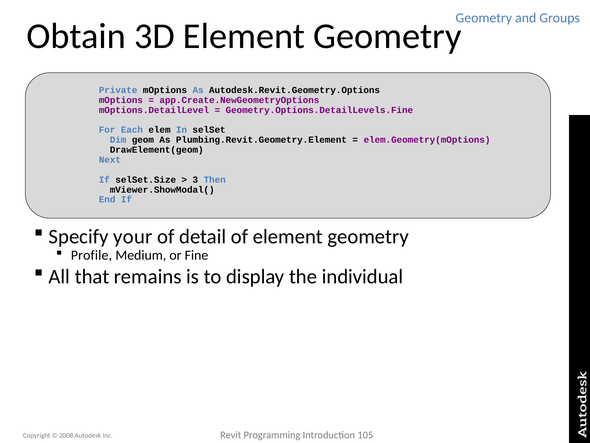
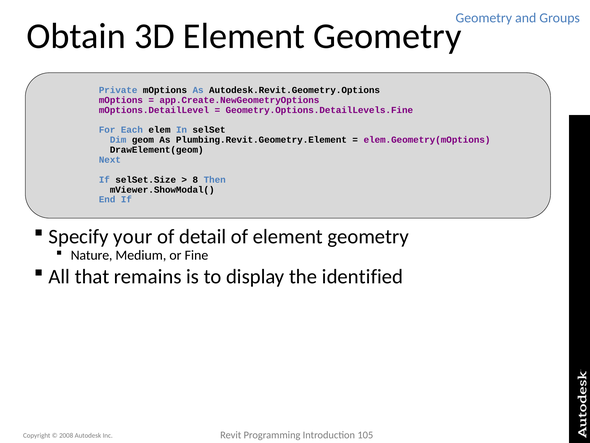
3: 3 -> 8 (195, 180)
Profile: Profile -> Nature (92, 255)
individual: individual -> identified (362, 276)
